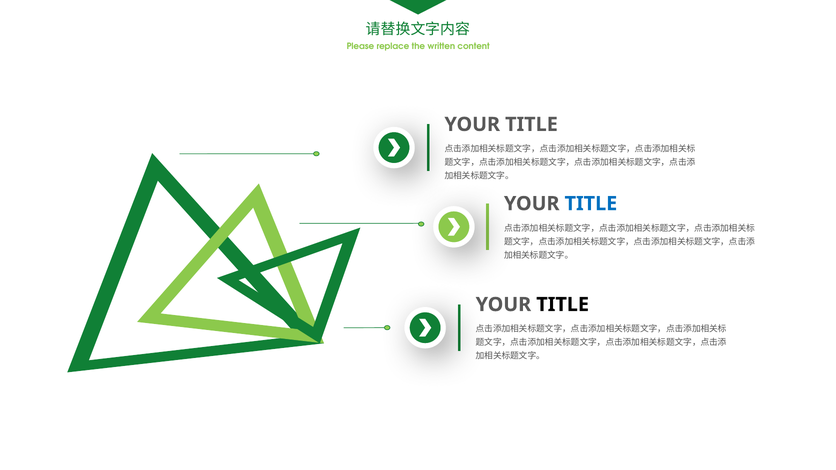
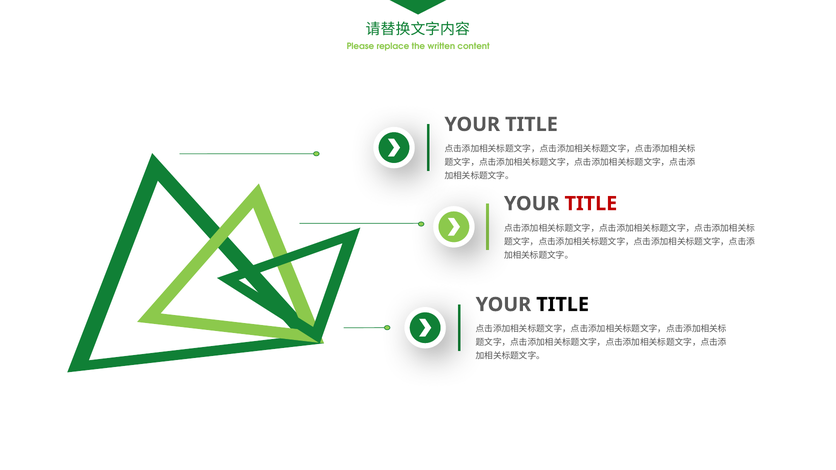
TITLE colour: blue -> red (591, 204)
